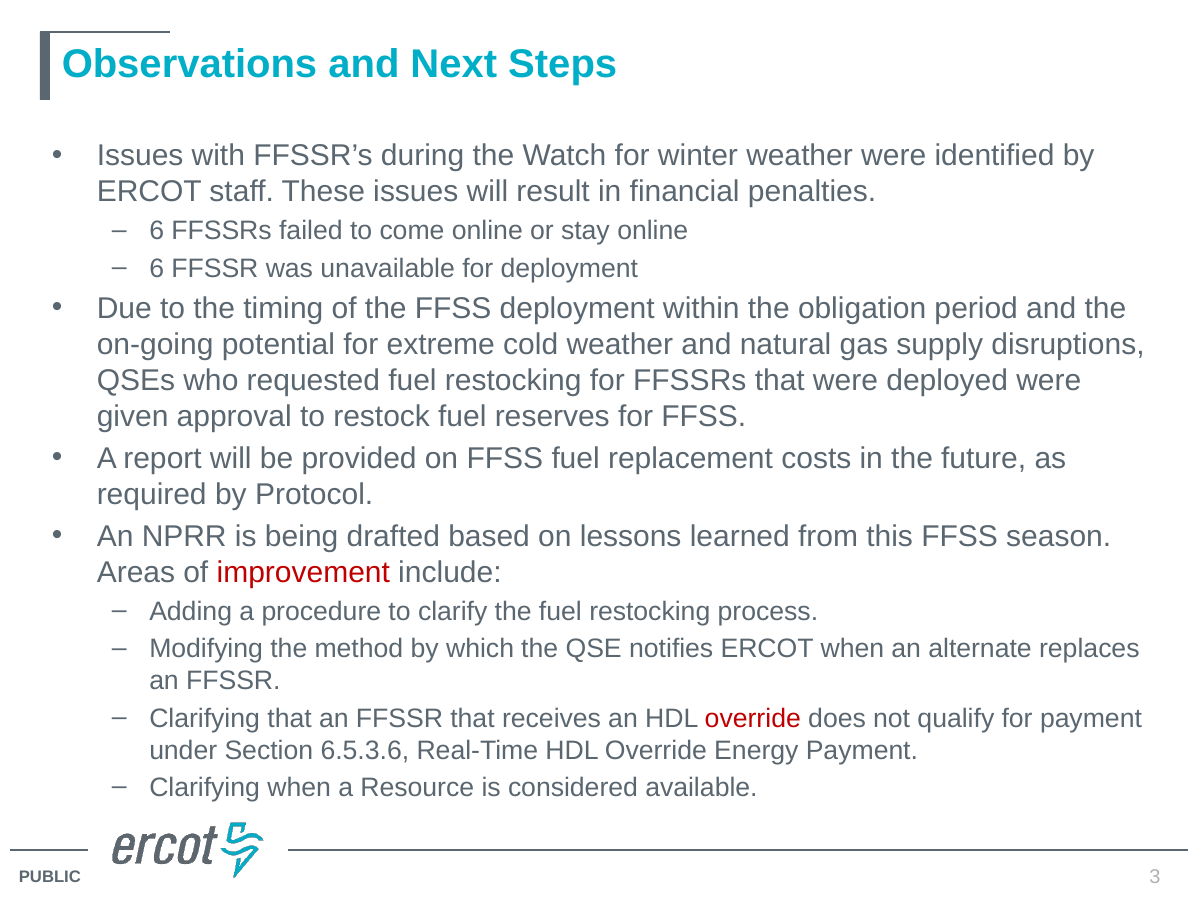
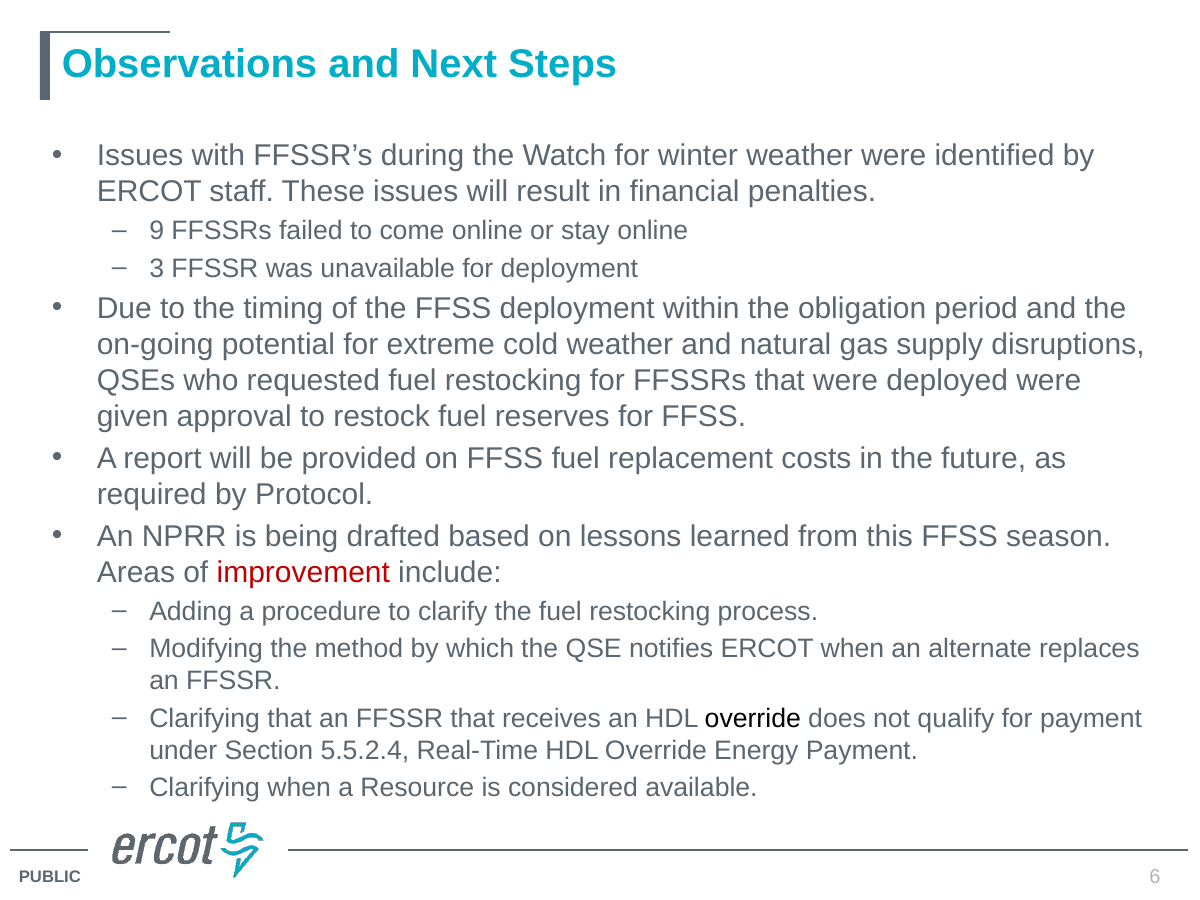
6: 6 -> 9 (157, 231)
6: 6 -> 3 (157, 268)
override colour: red -> black (753, 718)
6.5.3.6: 6.5.3.6 -> 5.5.2.4 (365, 750)
3: 3 -> 6 (1155, 877)
